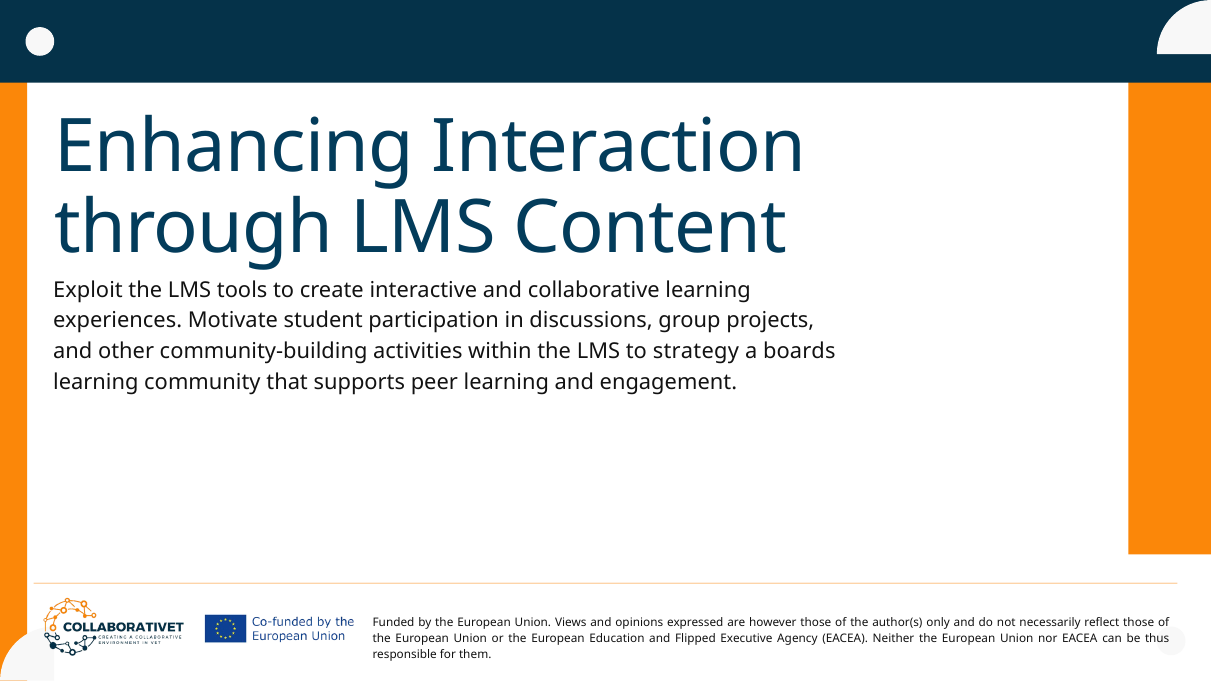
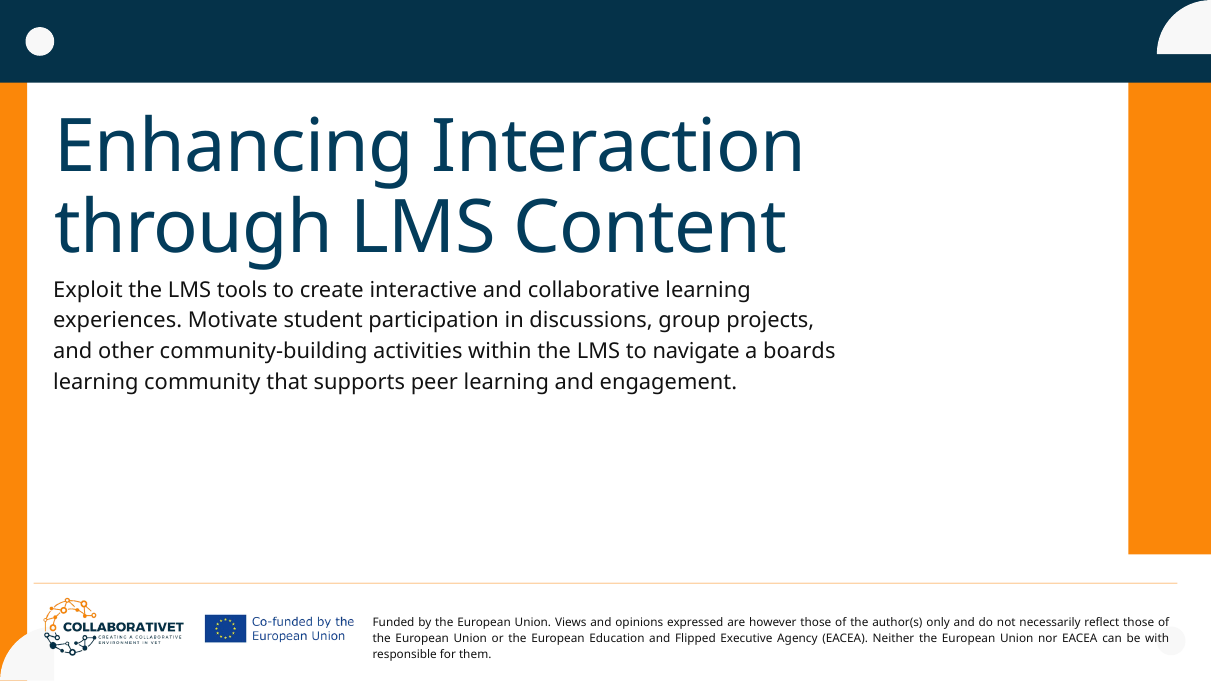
strategy: strategy -> navigate (696, 351)
thus: thus -> with (1157, 639)
